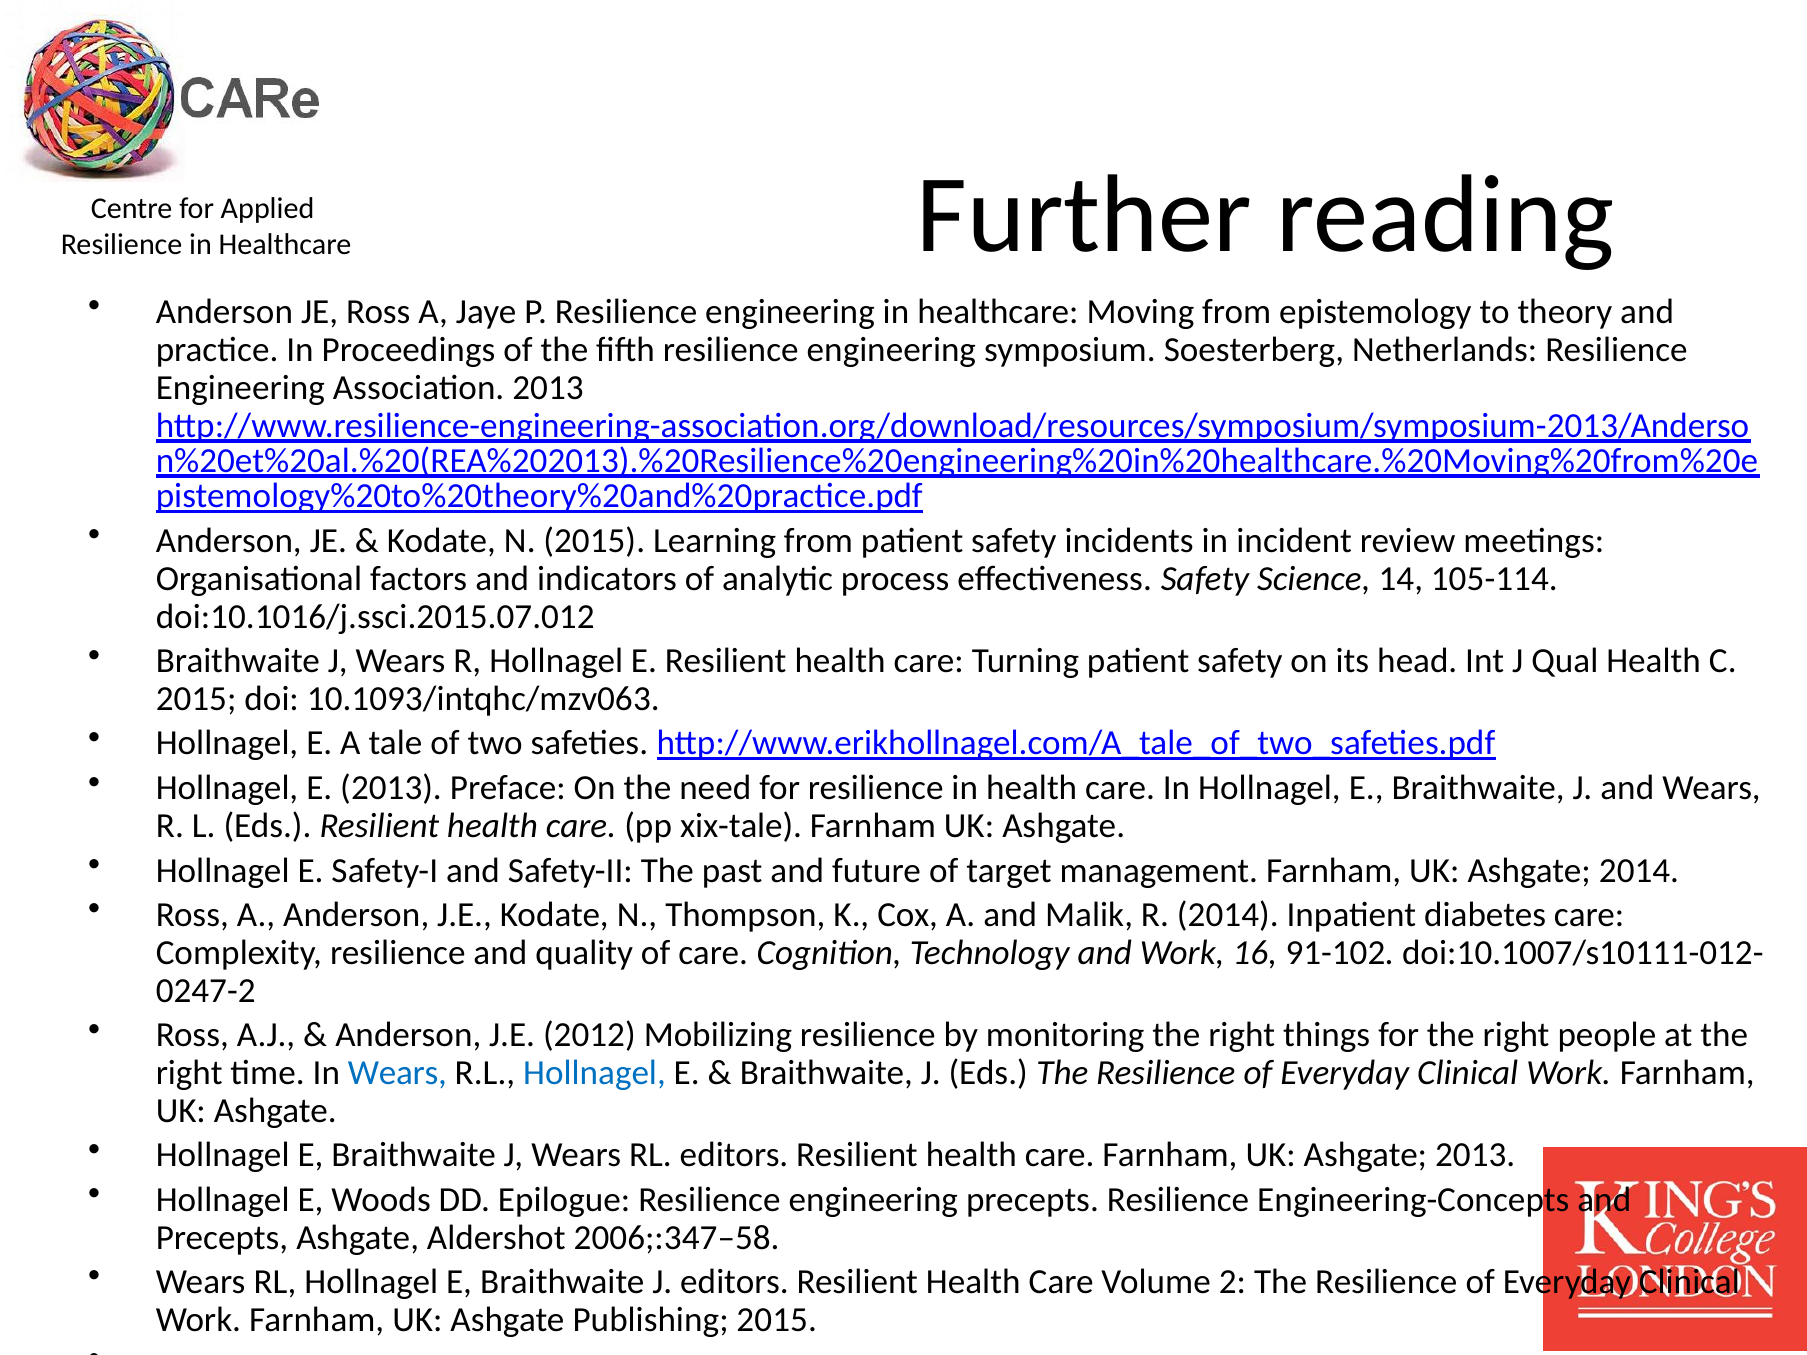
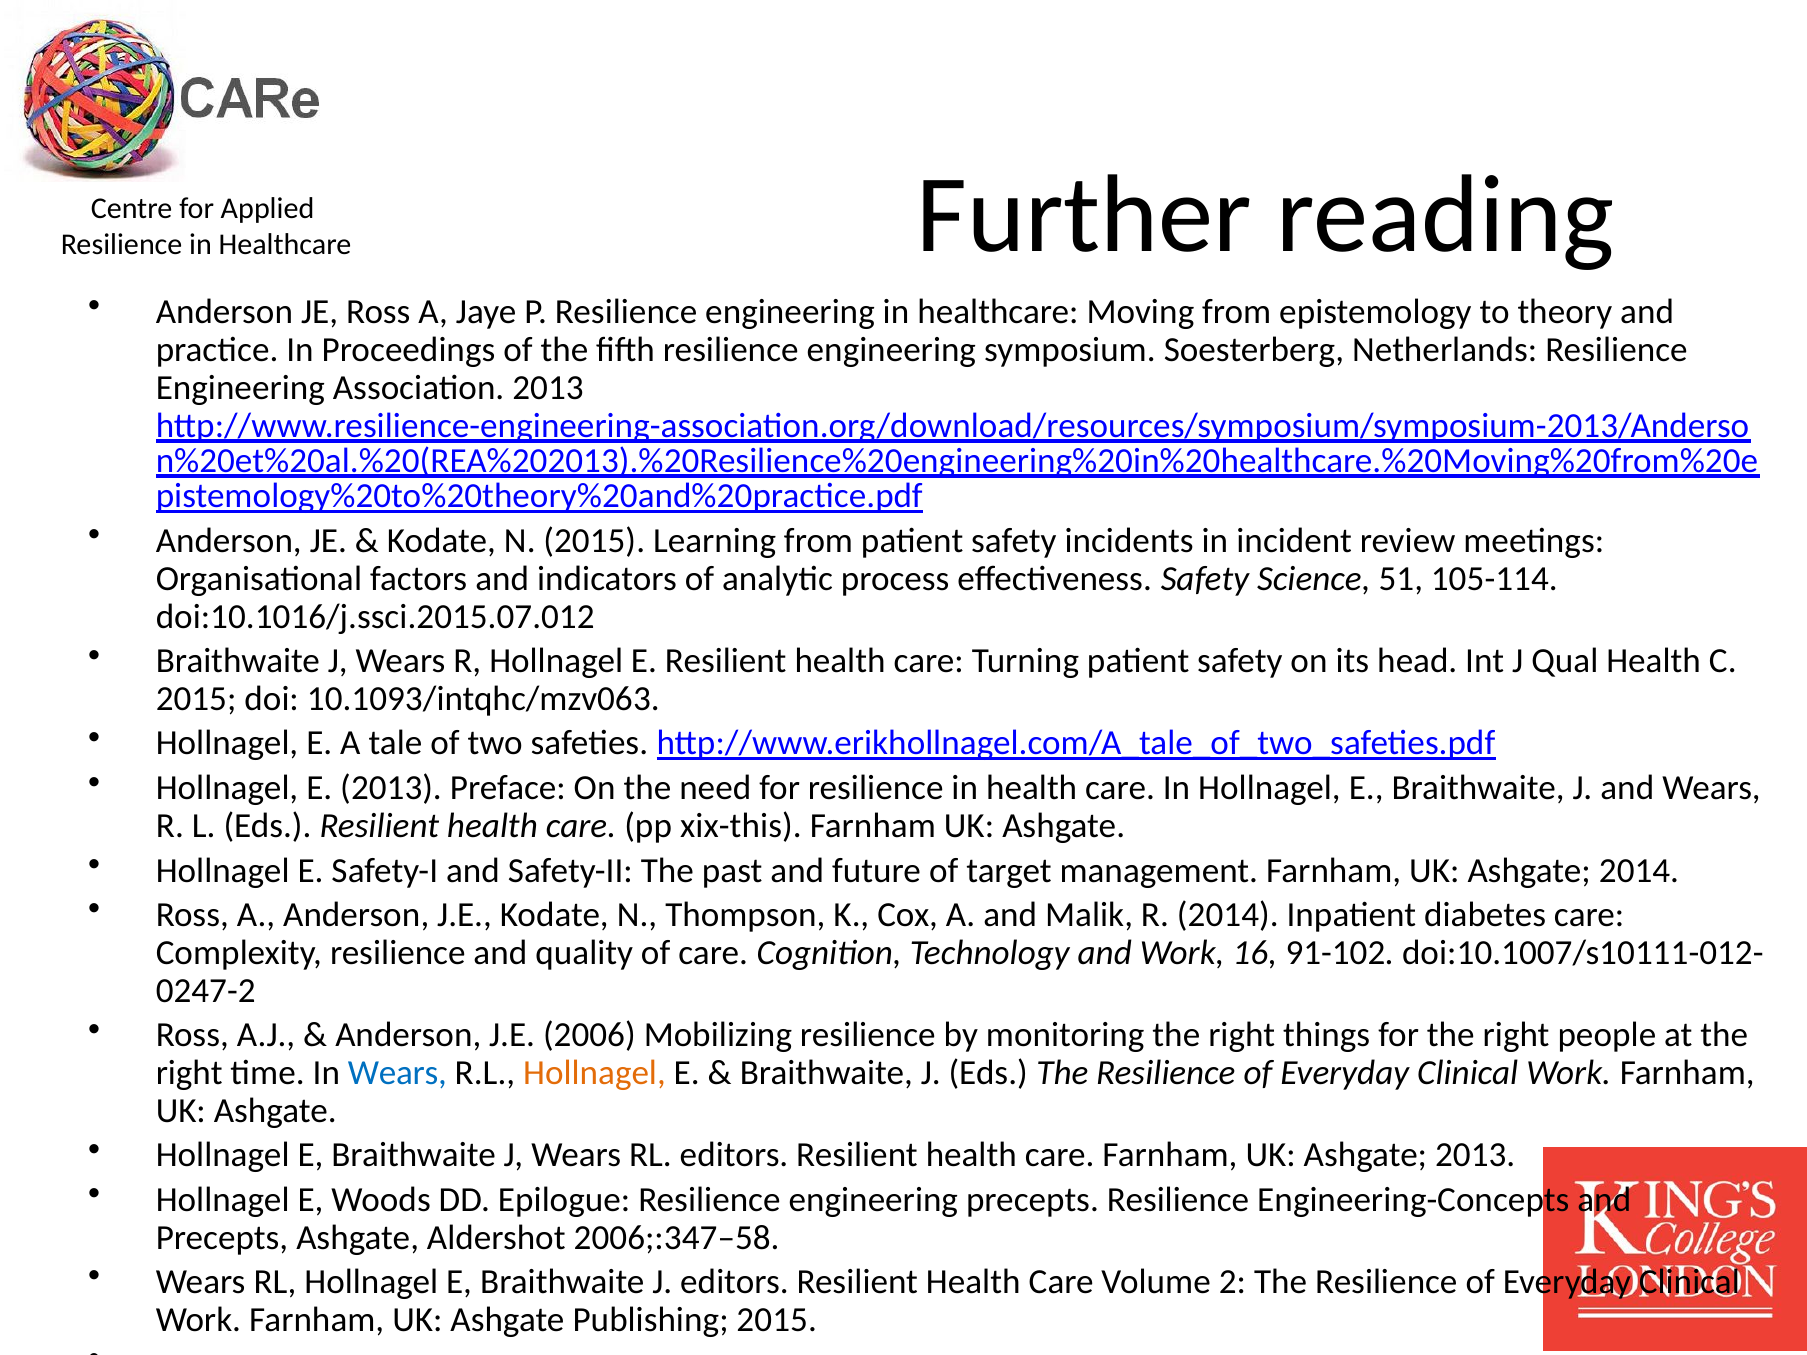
14: 14 -> 51 (1401, 579)
xix-tale: xix-tale -> xix-this (741, 826)
2012: 2012 -> 2006 (589, 1035)
Hollnagel colour: blue -> orange (594, 1073)
